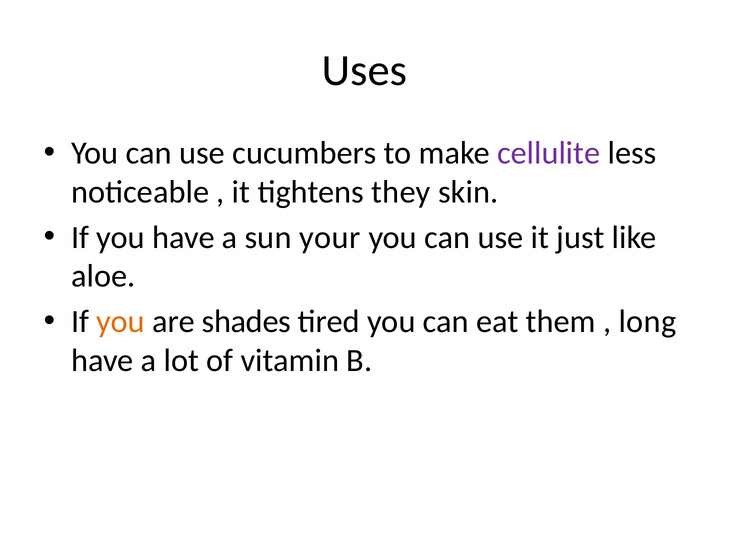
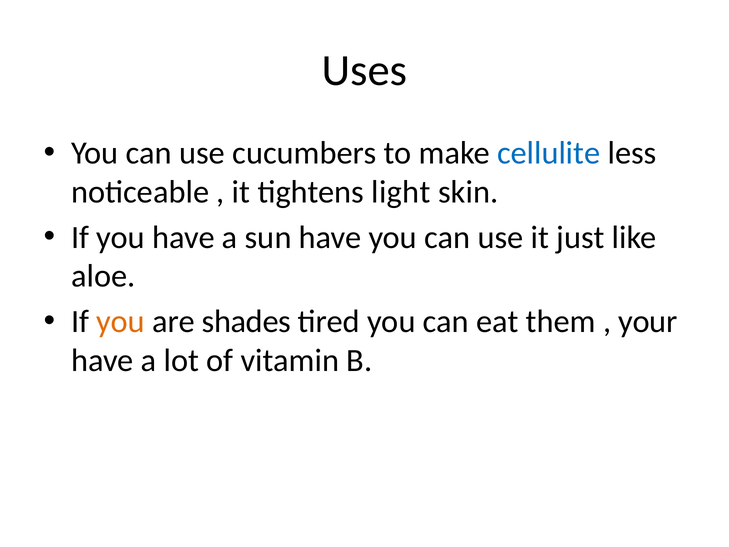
cellulite colour: purple -> blue (549, 153)
they: they -> light (401, 192)
sun your: your -> have (330, 237)
long: long -> your (648, 321)
